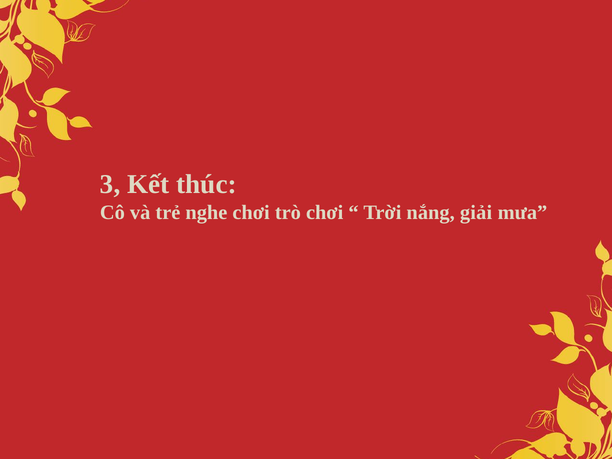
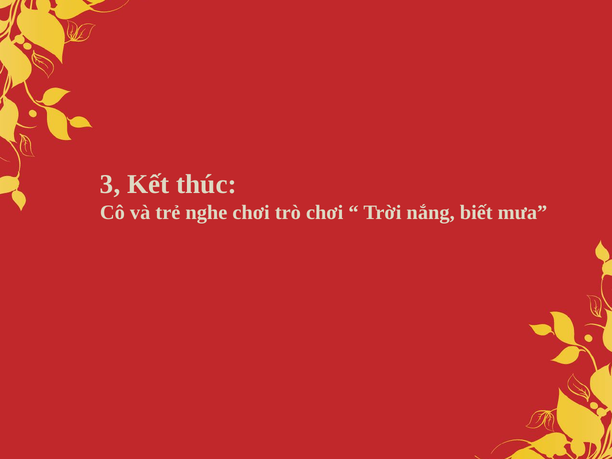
giải: giải -> biết (476, 213)
